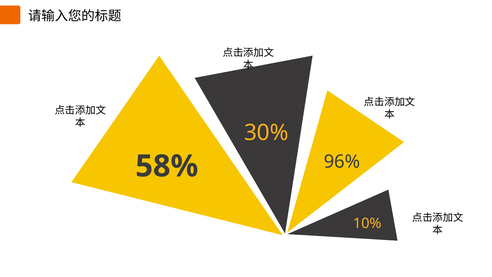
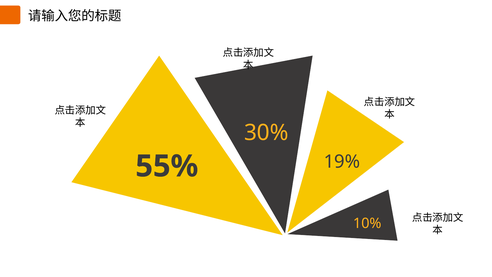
96%: 96% -> 19% (342, 161)
58%: 58% -> 55% (167, 166)
